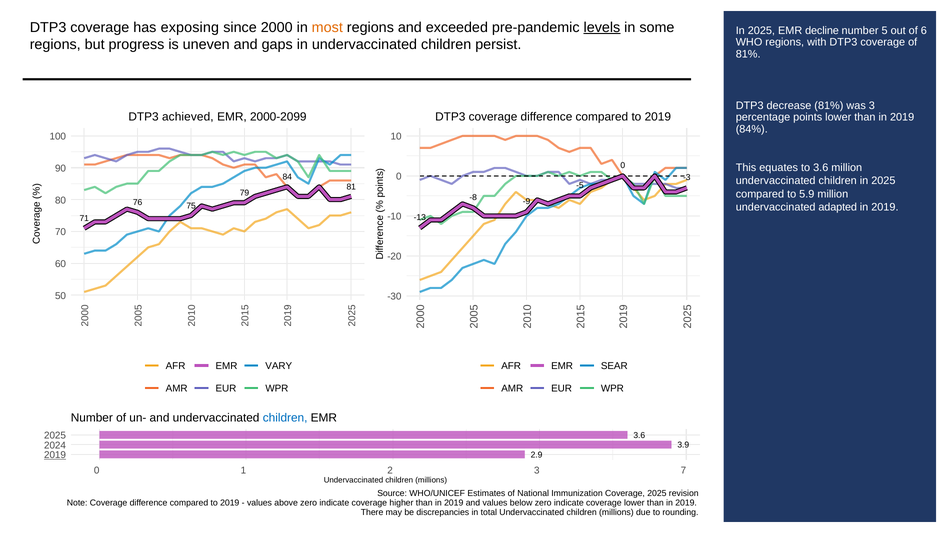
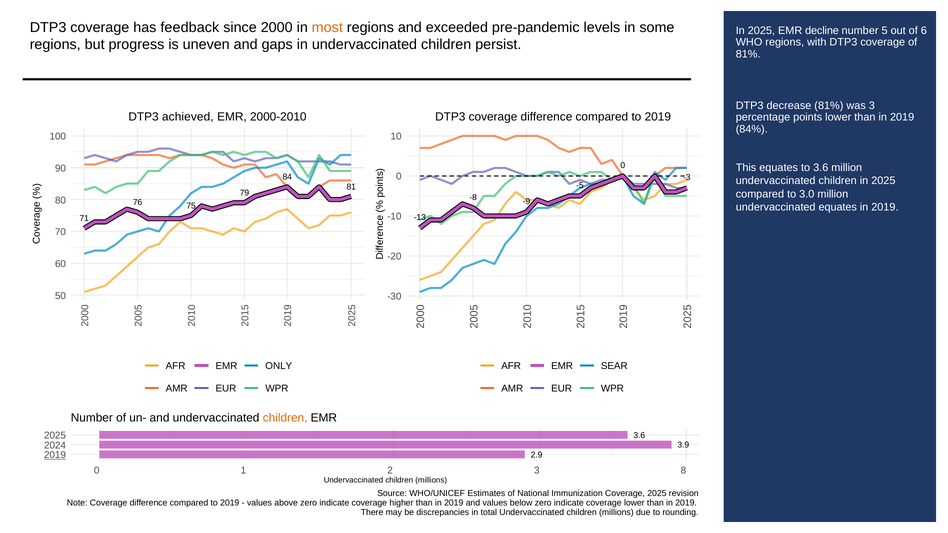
exposing: exposing -> feedback (190, 27)
levels underline: present -> none (602, 27)
2000-2099: 2000-2099 -> 2000-2010 (278, 117)
5.9: 5.9 -> 3.0 (807, 194)
undervaccinated adapted: adapted -> equates (838, 207)
VARY: VARY -> ONLY (279, 366)
children colour: blue -> orange (285, 418)
7: 7 -> 8 (683, 471)
